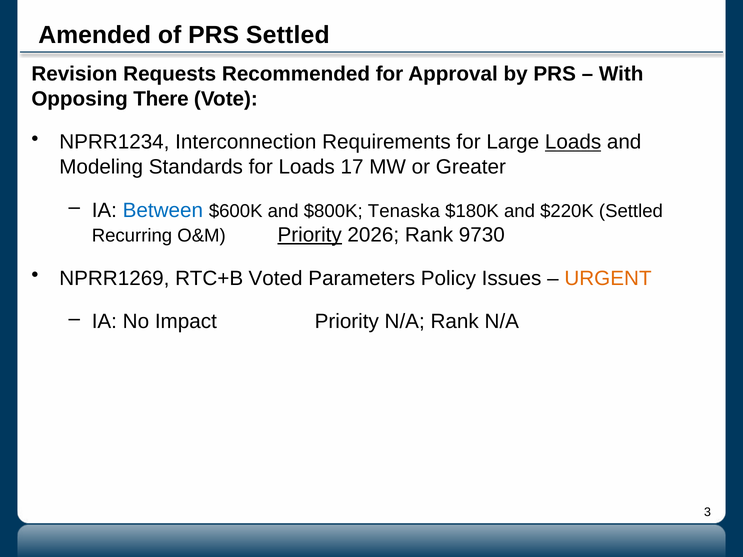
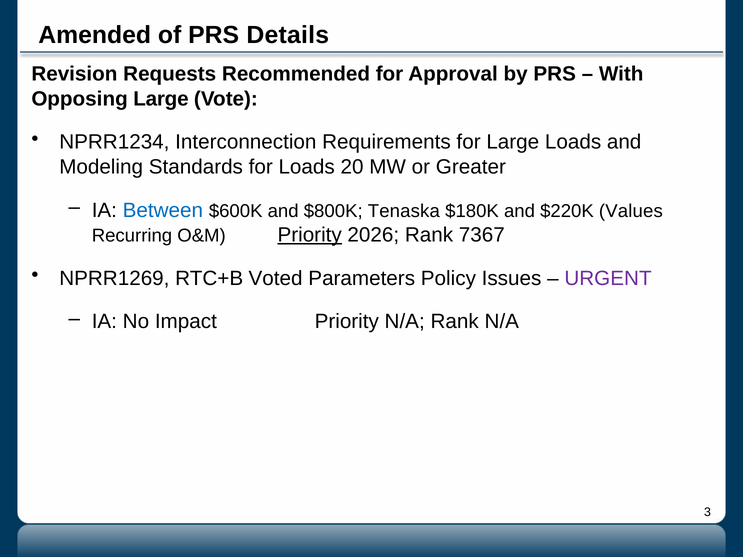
PRS Settled: Settled -> Details (288, 35)
Opposing There: There -> Large (161, 99)
Loads underline: present -> none (573, 142)
17: 17 -> 20 (352, 167)
$220K Settled: Settled -> Values (631, 211)
9730: 9730 -> 7367 (482, 235)
URGENT colour: orange -> purple (608, 278)
